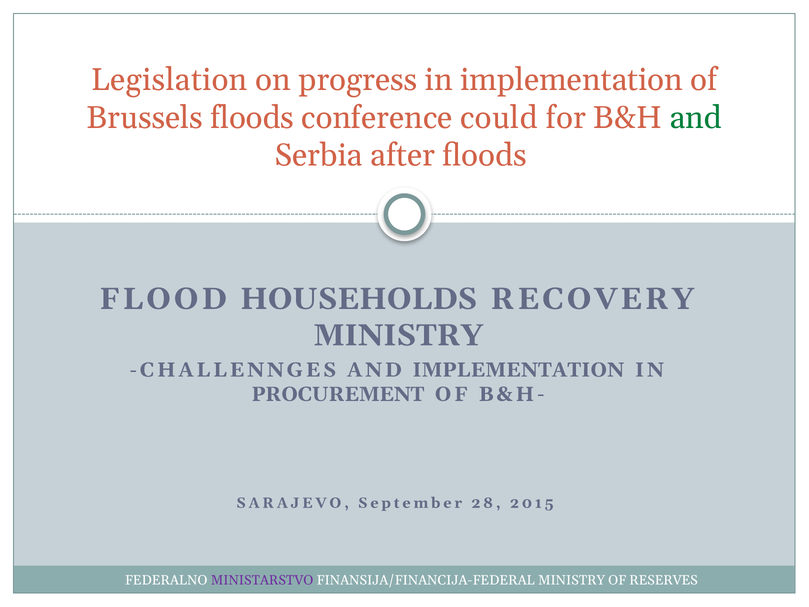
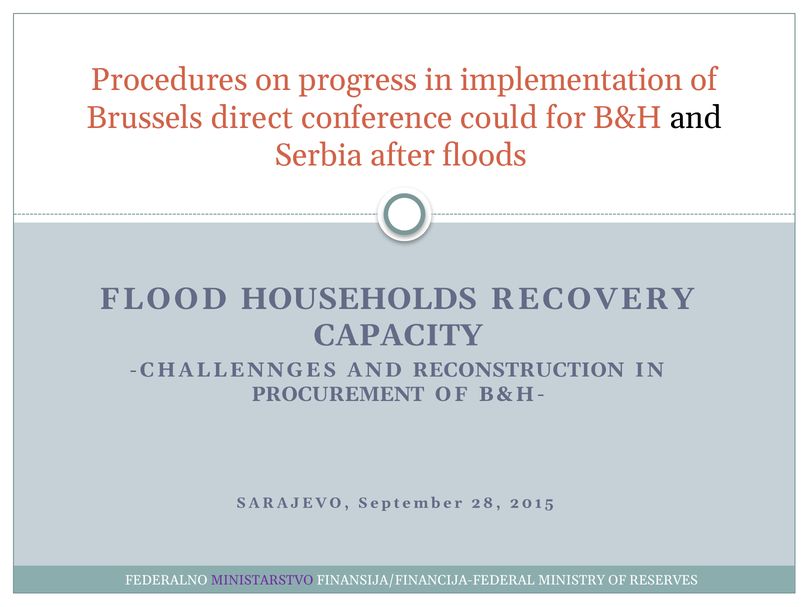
Legislation: Legislation -> Procedures (169, 80)
Brussels floods: floods -> direct (252, 118)
and colour: green -> black (696, 118)
MINISTRY: MINISTRY -> CAPACITY (398, 335)
AND IMPLEMENTATION: IMPLEMENTATION -> RECONSTRUCTION (518, 370)
